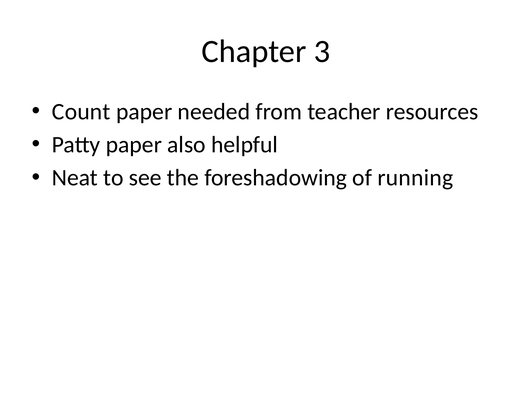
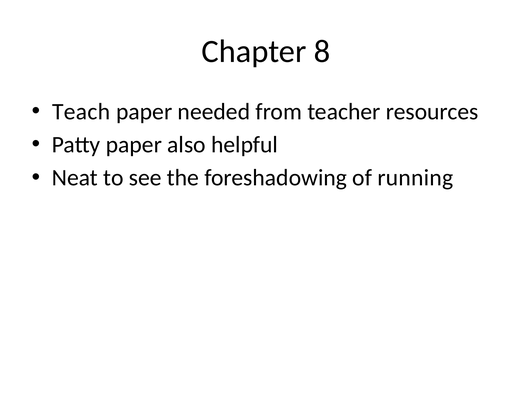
3: 3 -> 8 (322, 51)
Count: Count -> Teach (81, 112)
